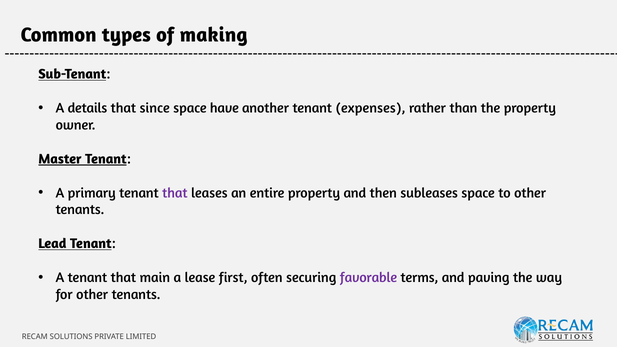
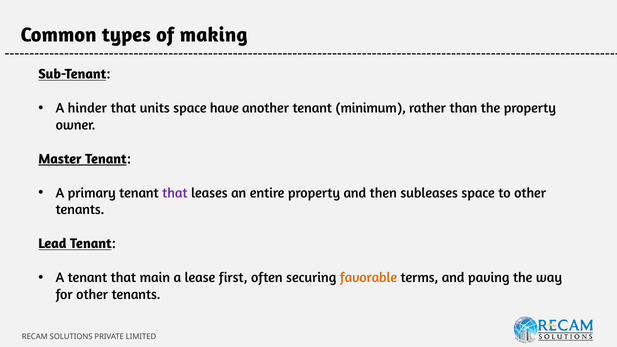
details: details -> hinder (87, 108)
since: since -> units (155, 108)
expenses: expenses -> minimum (371, 108)
favorable colour: purple -> orange (369, 278)
